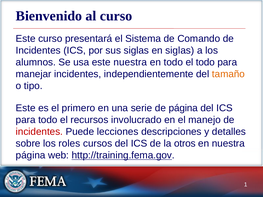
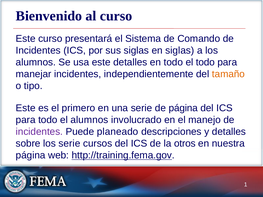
este nuestra: nuestra -> detalles (130, 62)
el recursos: recursos -> alumnos (89, 120)
incidentes colour: red -> purple (39, 132)
lecciones: lecciones -> planeado (118, 132)
los roles: roles -> serie (69, 144)
